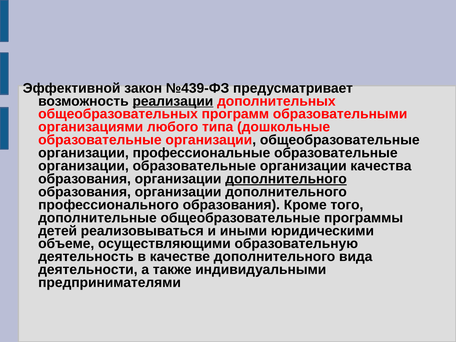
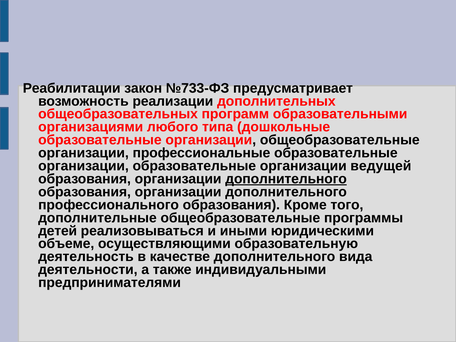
Эффективной: Эффективной -> Реабилитации (72, 88)
№439-ФЗ: №439-ФЗ -> №733-ФЗ (198, 88)
реализации underline: present -> none (173, 101)
качества: качества -> ведущей (381, 166)
